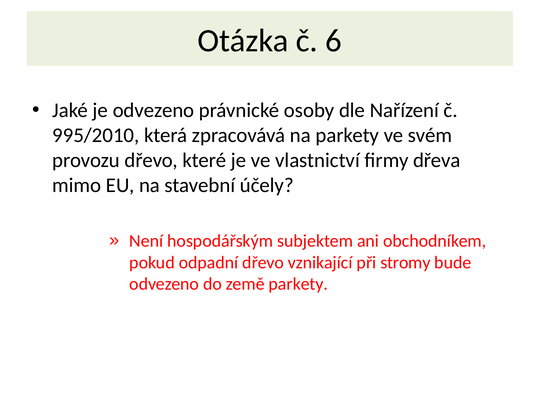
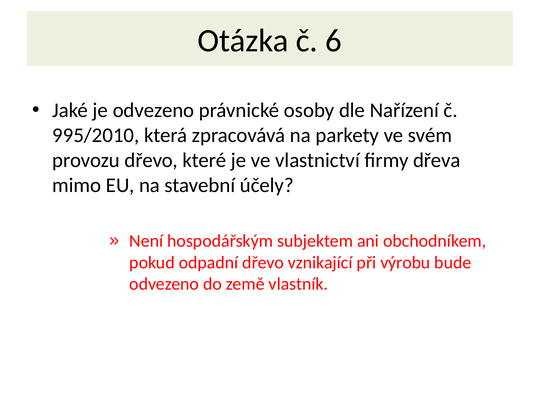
stromy: stromy -> výrobu (405, 262)
země parkety: parkety -> vlastník (298, 284)
